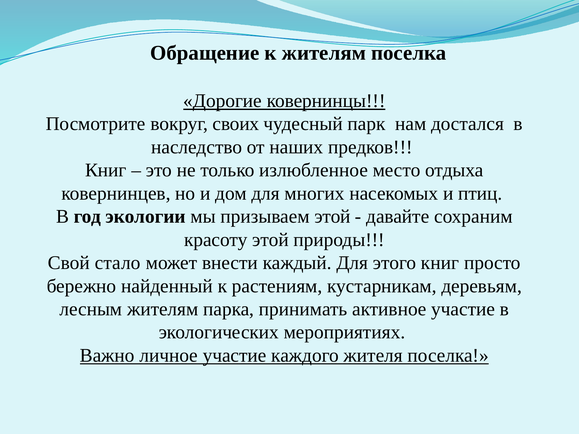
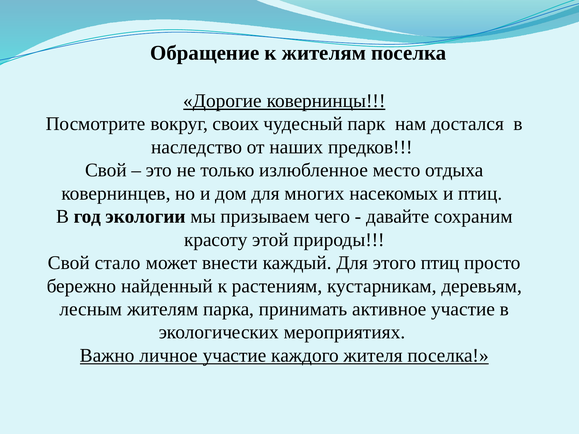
Книг: Книг -> Свой (106, 170)
призываем этой: этой -> чего (332, 217)
этого книг: книг -> птиц (440, 263)
